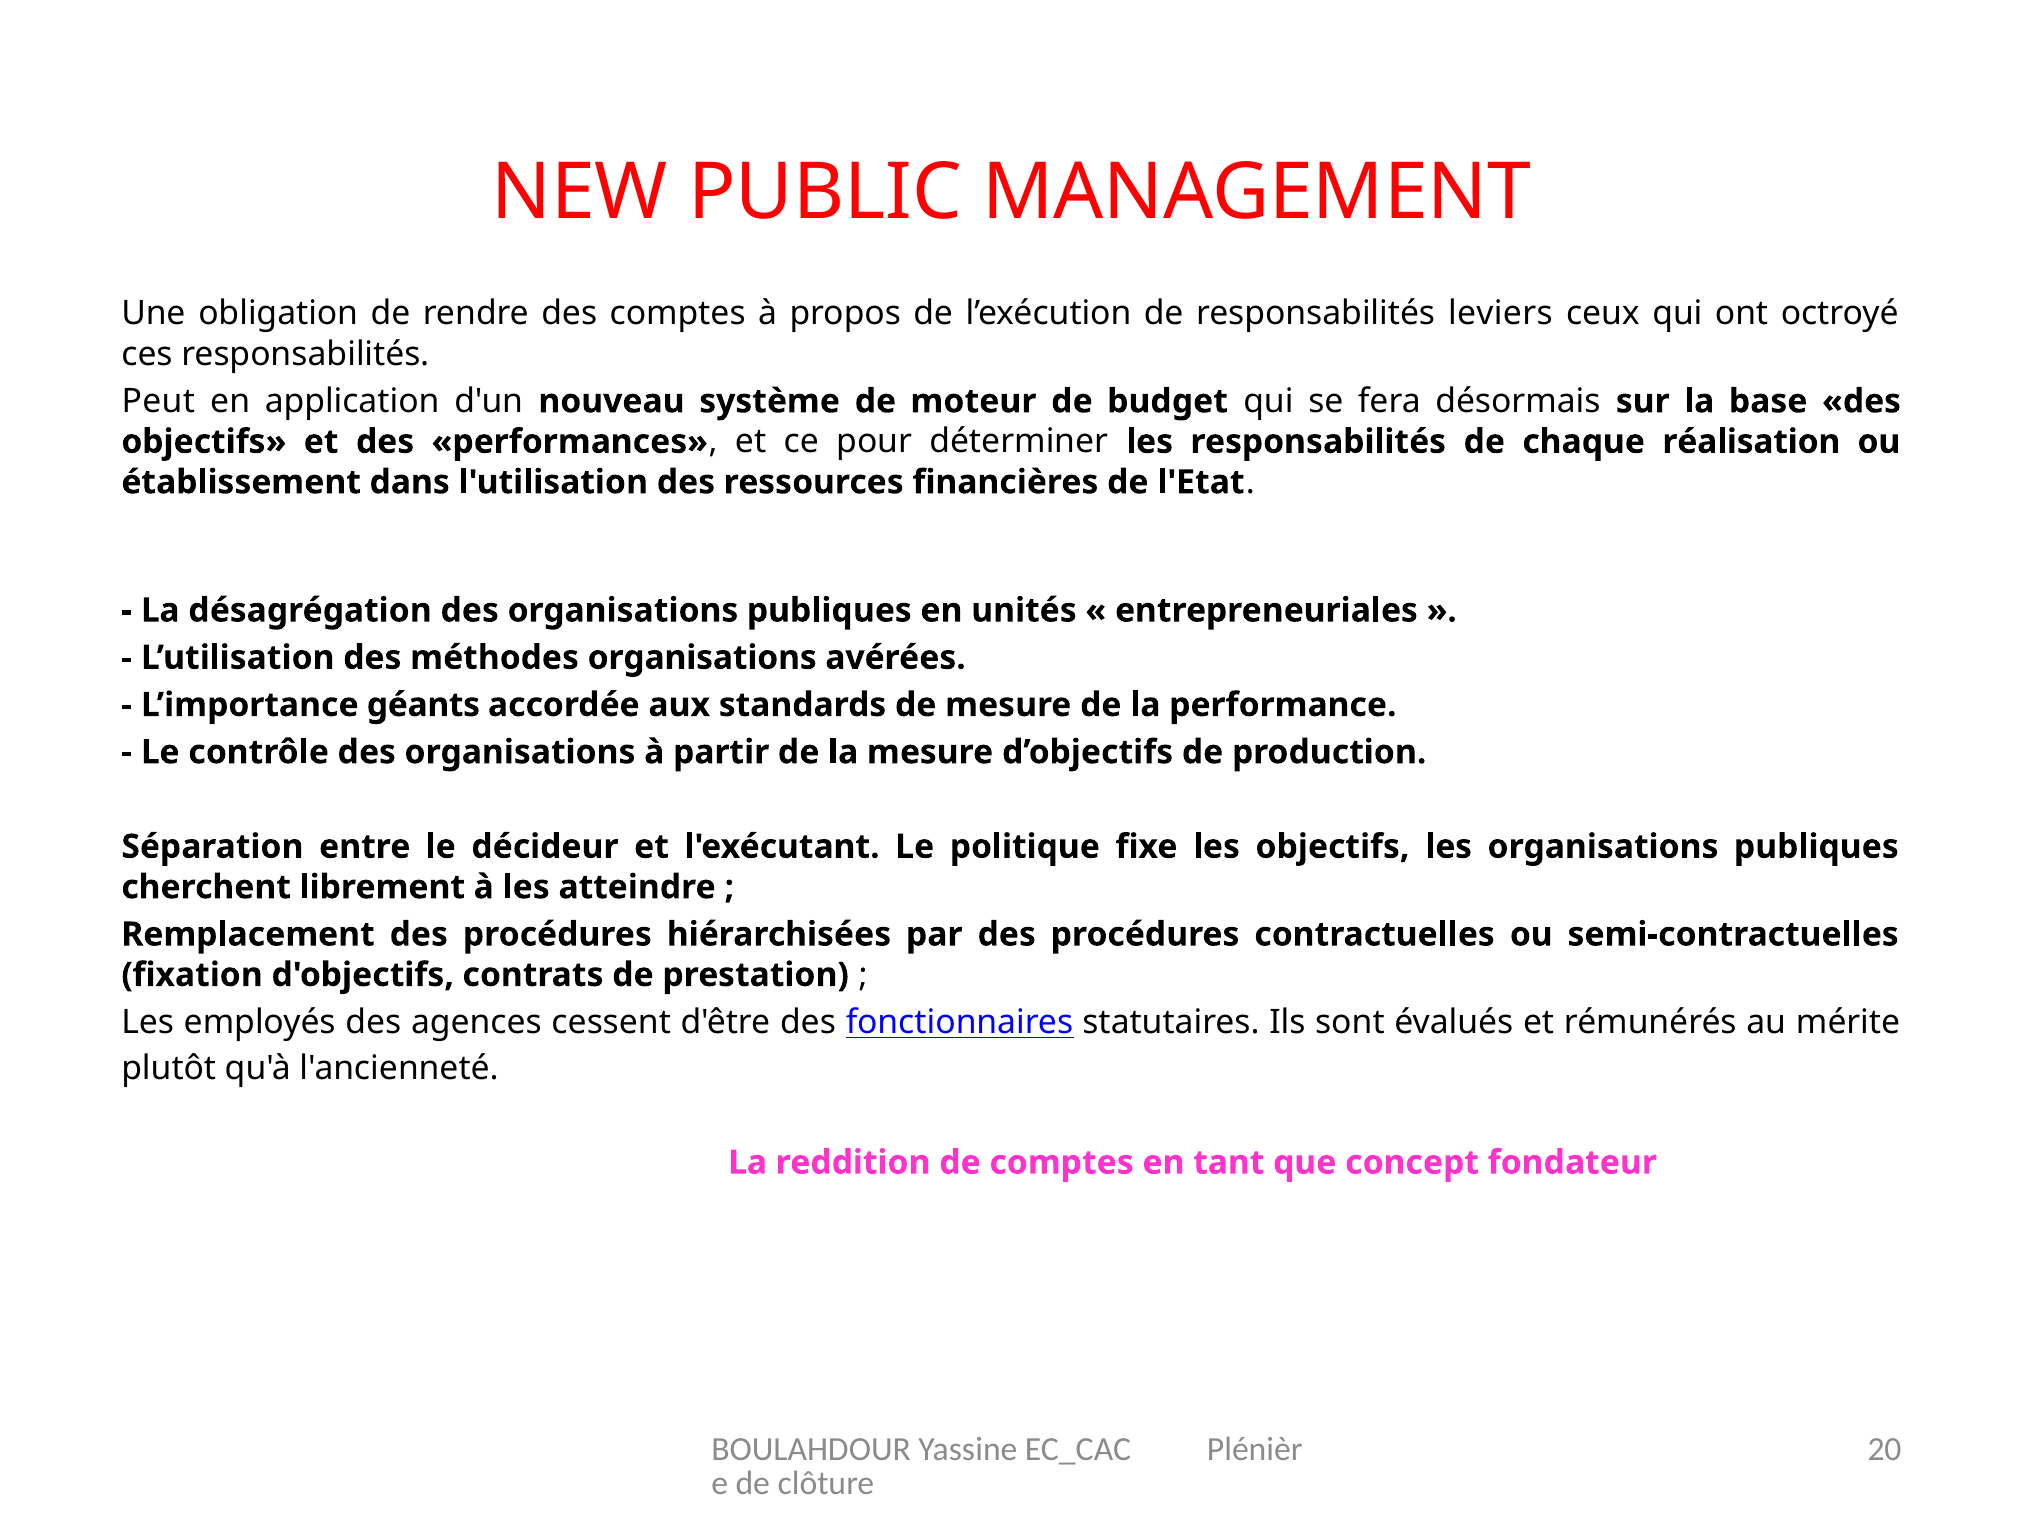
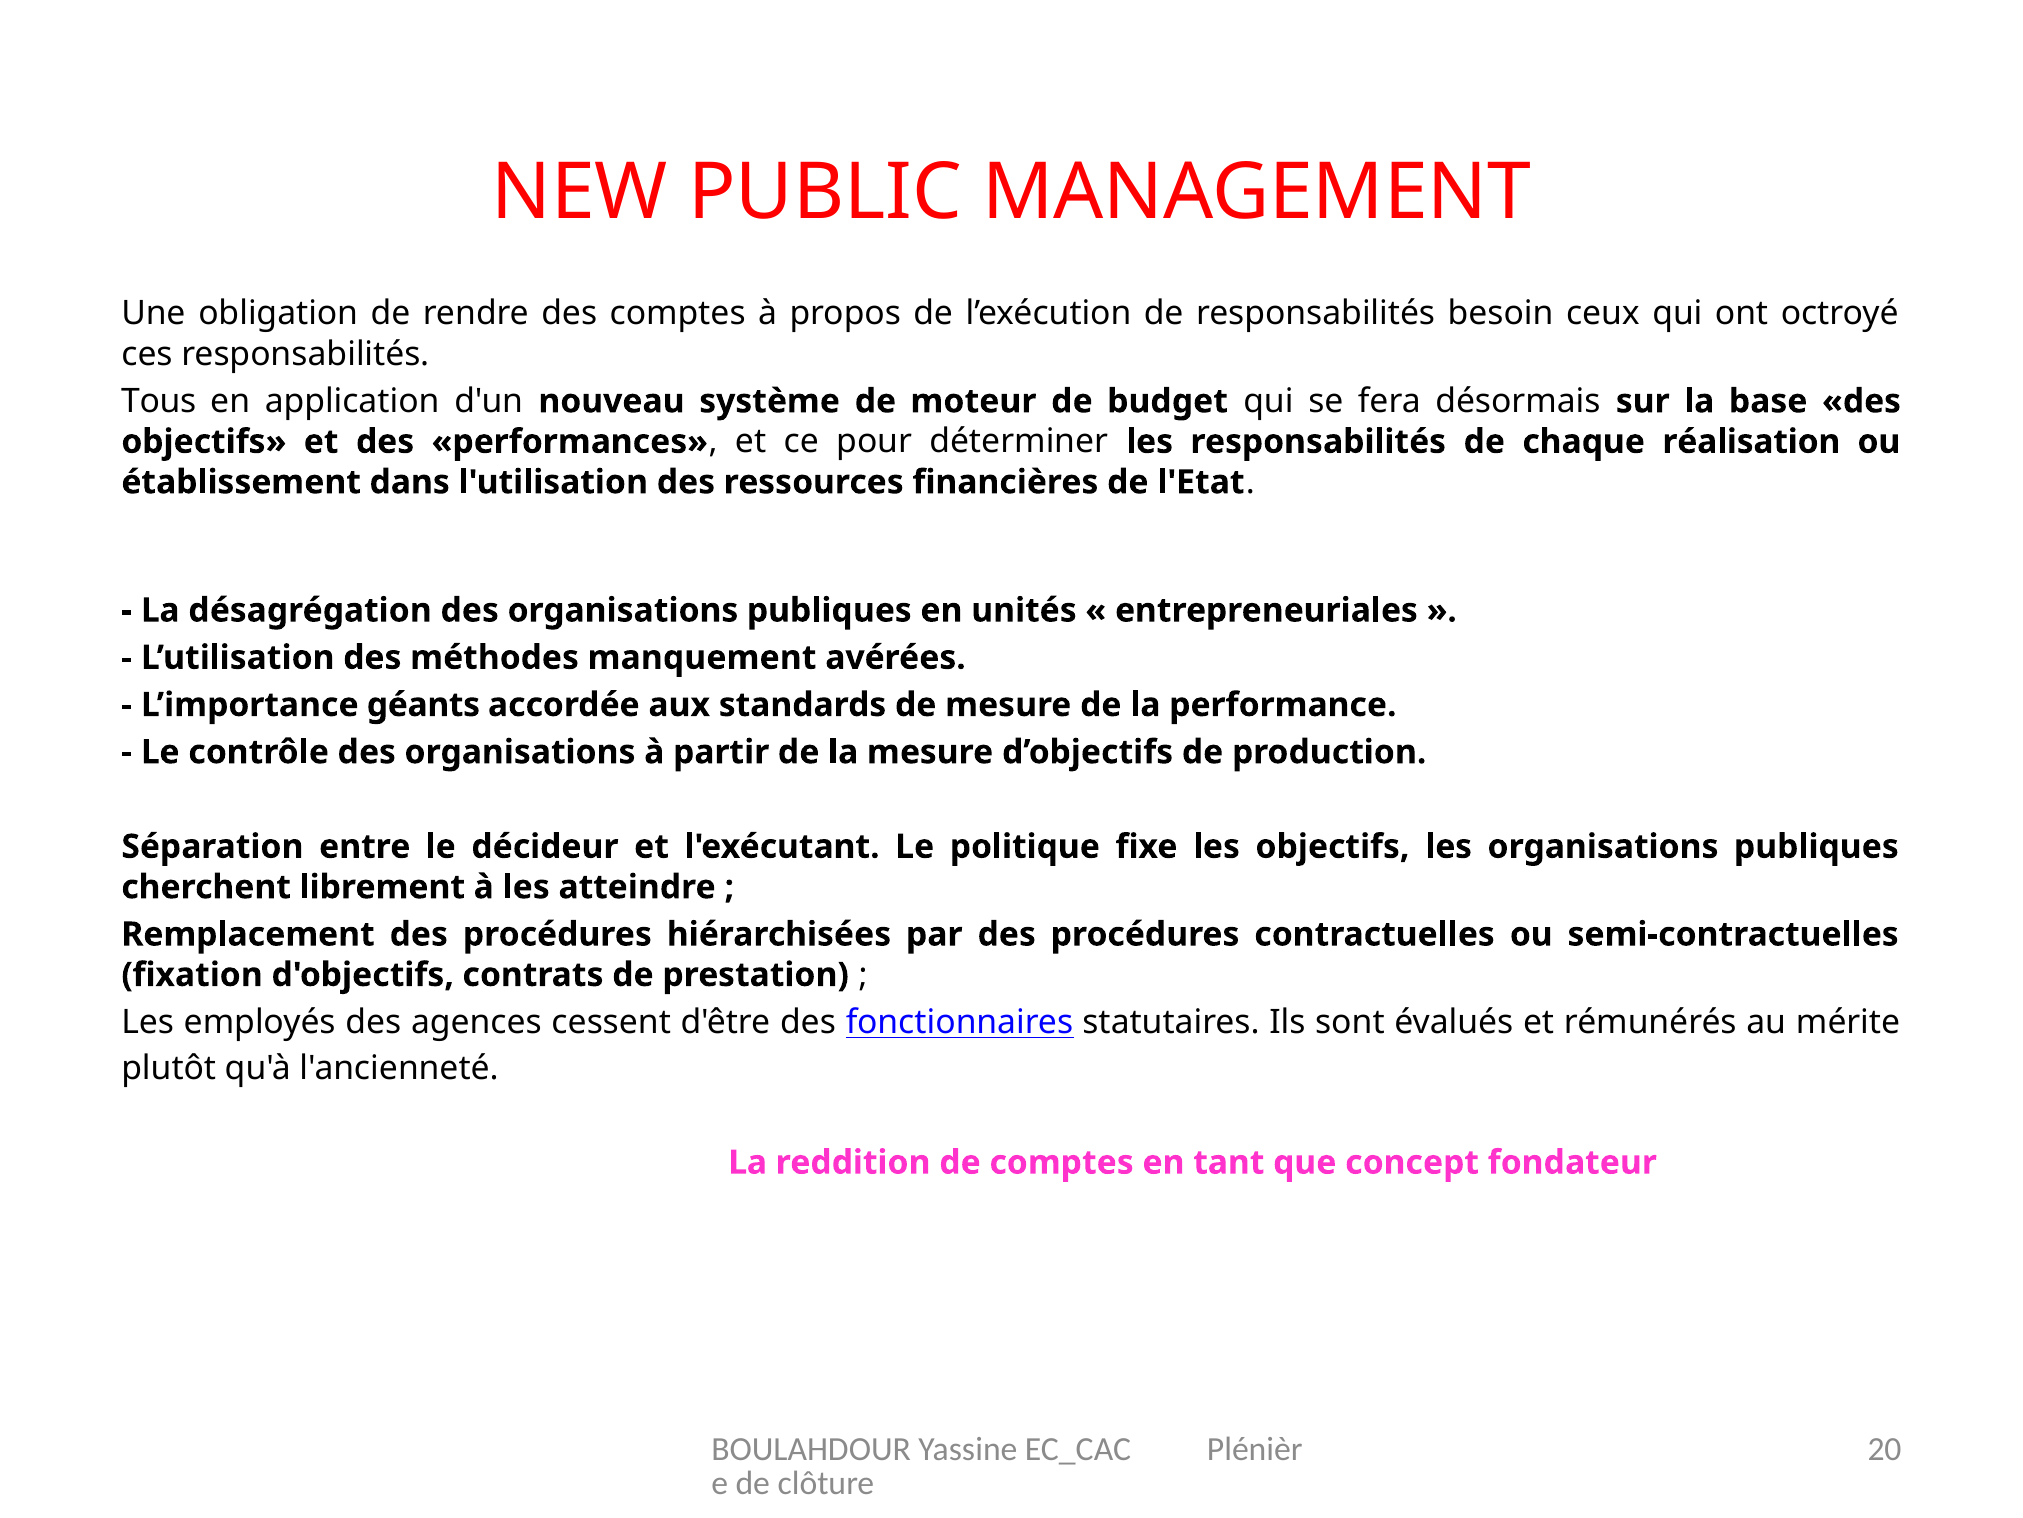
leviers: leviers -> besoin (1501, 313)
Peut: Peut -> Tous (159, 401)
méthodes organisations: organisations -> manquement (702, 657)
